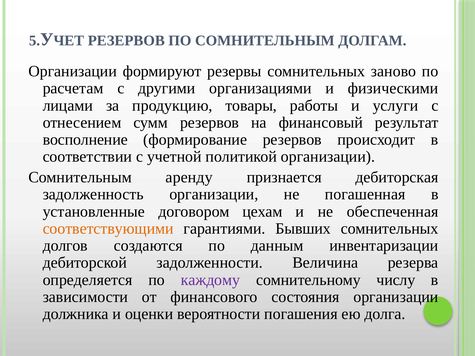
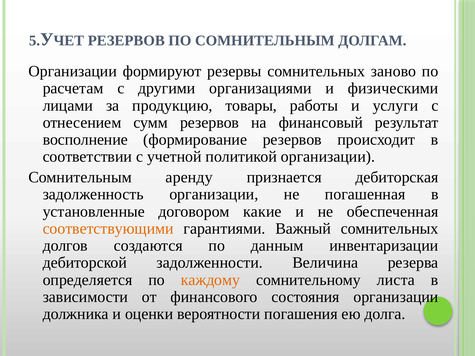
цехам: цехам -> какие (262, 212)
Бывших: Бывших -> Важный (303, 229)
каждому colour: purple -> orange (210, 280)
числу: числу -> листа (396, 280)
